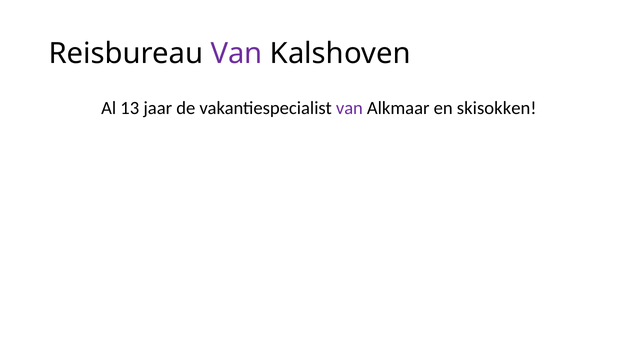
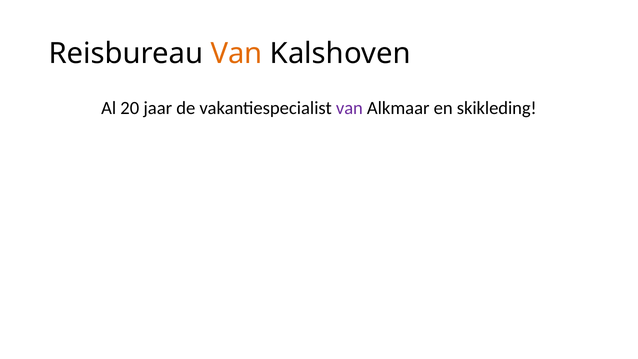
Van colour: purple -> orange (237, 54)
13: 13 -> 20 (130, 108)
skisokken: skisokken -> skikleding (497, 108)
